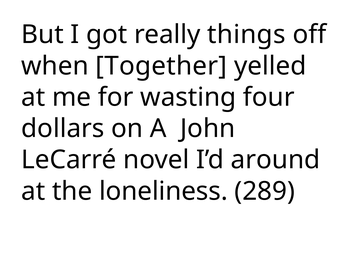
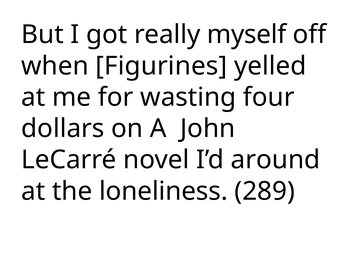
things: things -> myself (247, 35)
Together: Together -> Figurines (161, 66)
